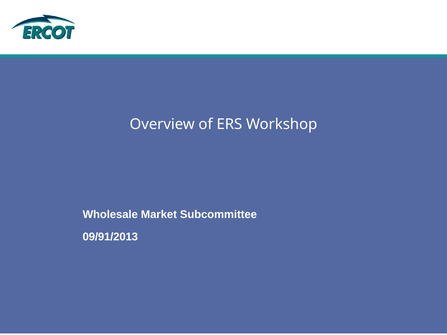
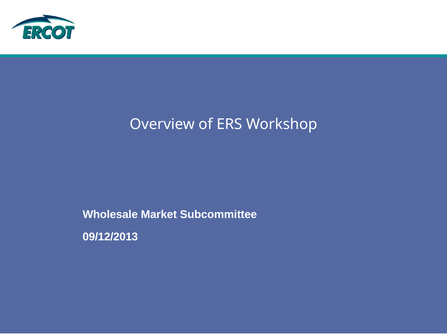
09/91/2013: 09/91/2013 -> 09/12/2013 (110, 237)
